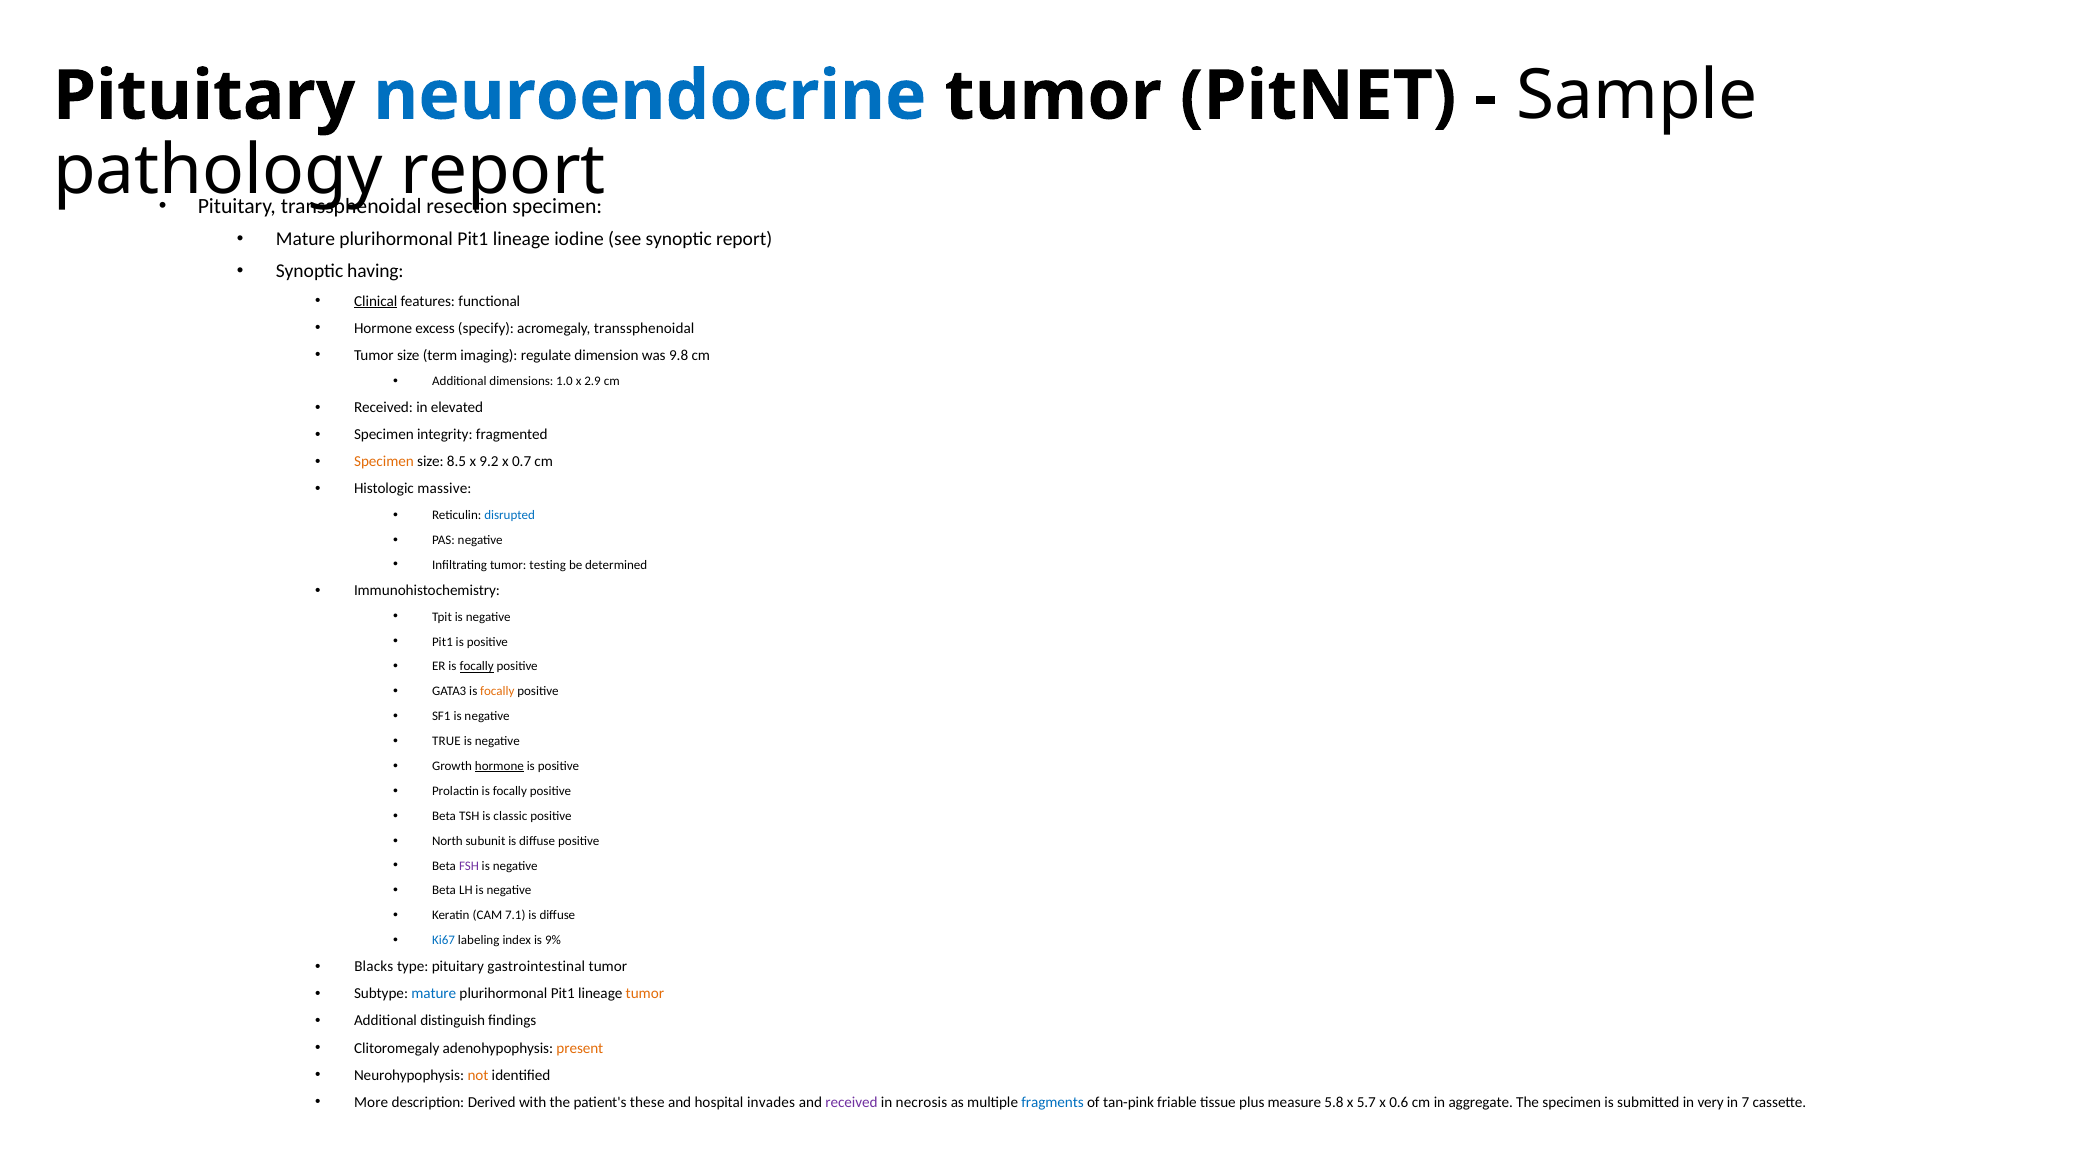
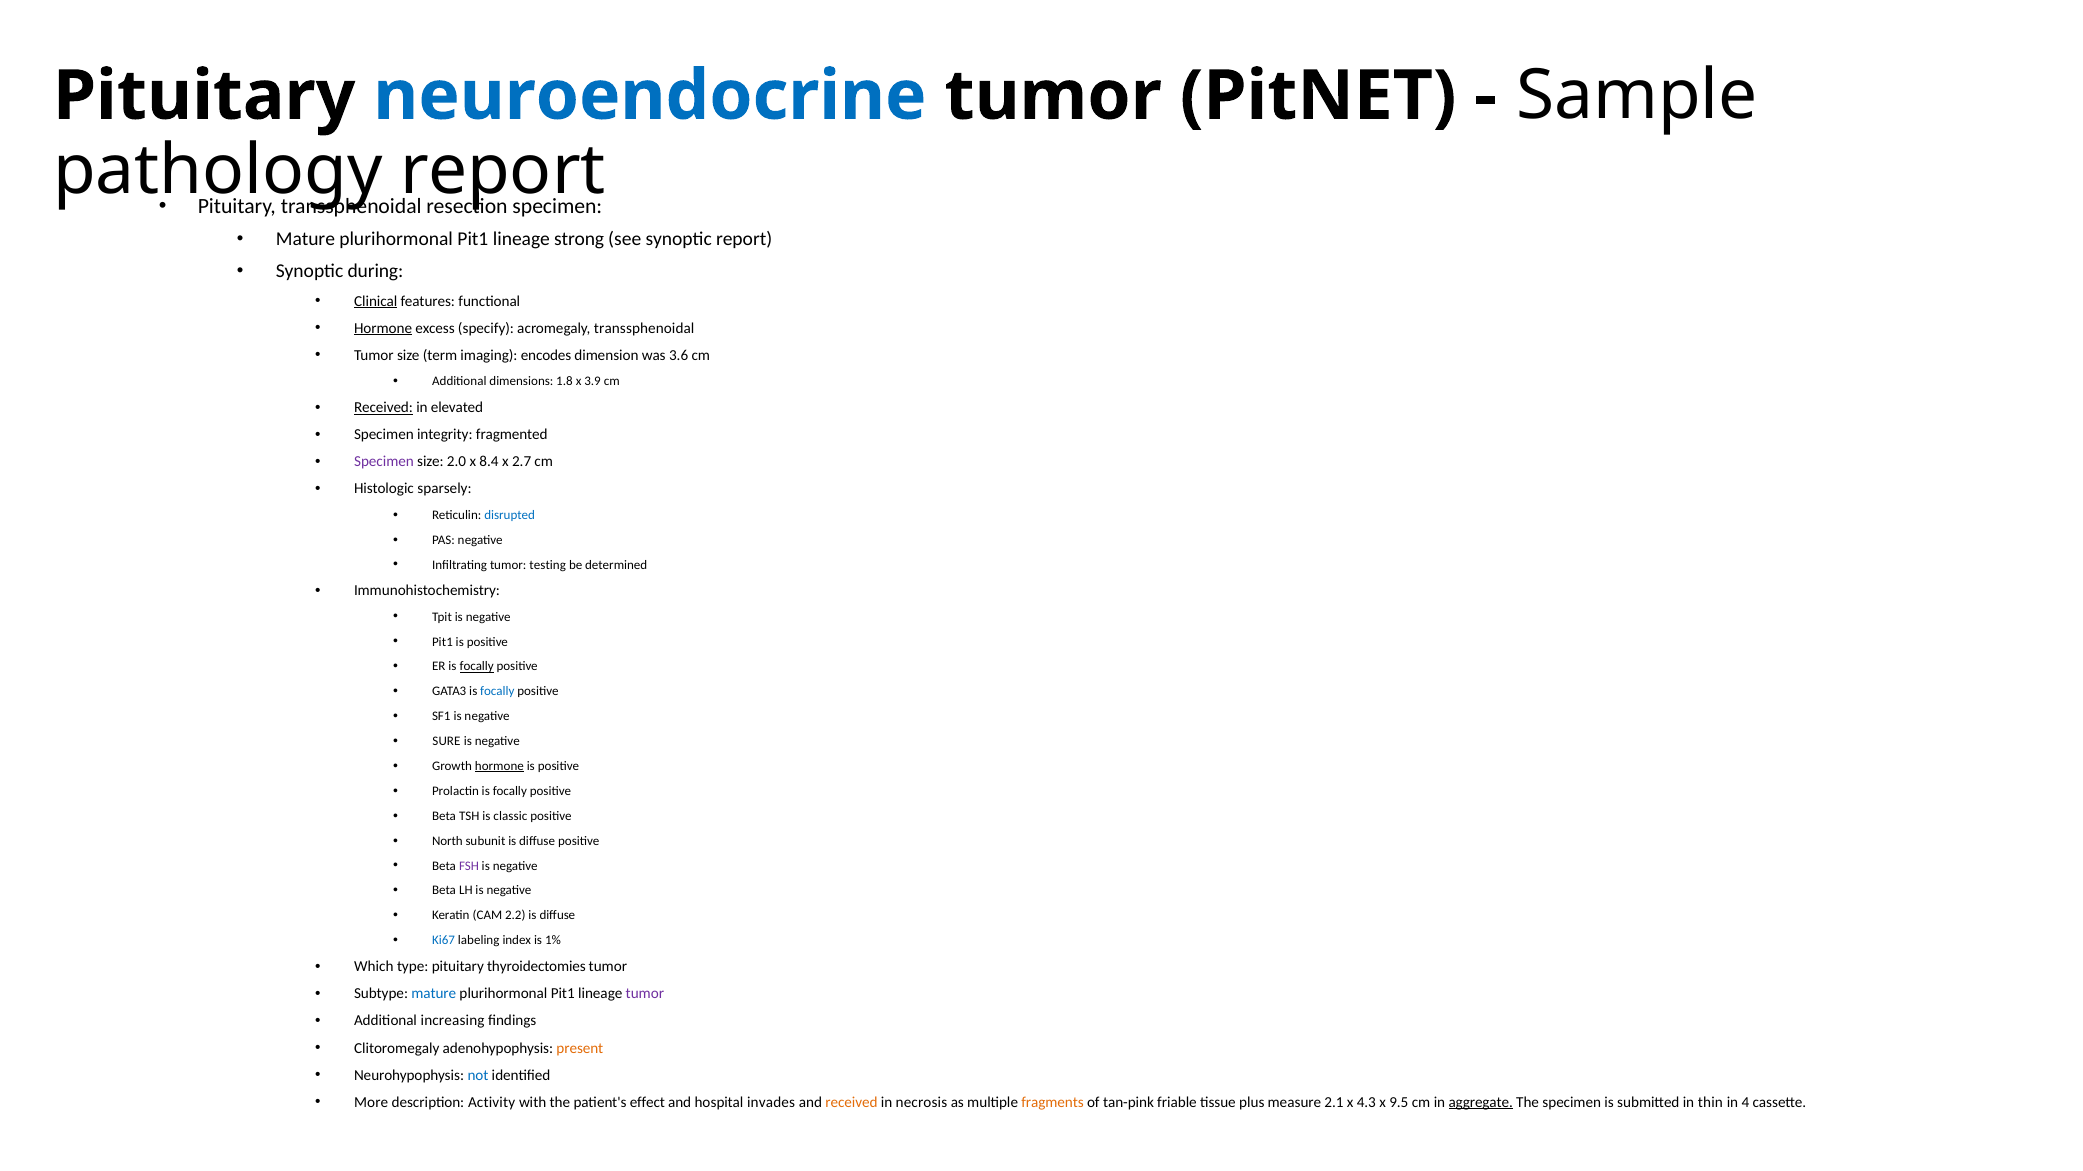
iodine: iodine -> strong (579, 240)
having: having -> during (375, 272)
Hormone underline: none -> present (383, 328)
regulate: regulate -> encodes (546, 356)
9.8: 9.8 -> 3.6 (679, 356)
1.0: 1.0 -> 1.8 (564, 382)
2.9: 2.9 -> 3.9 (593, 382)
Received underline: none -> present (383, 408)
Specimen colour: orange -> purple (384, 462)
8.5: 8.5 -> 2.0 (457, 462)
9.2: 9.2 -> 8.4 (489, 462)
0.7: 0.7 -> 2.7 (522, 462)
massive: massive -> sparsely (445, 489)
focally colour: orange -> blue (497, 692)
TRUE: TRUE -> SURE (446, 742)
7.1: 7.1 -> 2.2 (515, 916)
9%: 9% -> 1% (553, 941)
Blacks: Blacks -> Which (374, 967)
gastrointestinal: gastrointestinal -> thyroidectomies (536, 967)
tumor colour: orange -> purple (645, 994)
distinguish: distinguish -> increasing (453, 1021)
not colour: orange -> blue (478, 1076)
Derived: Derived -> Activity (492, 1103)
these: these -> effect (647, 1103)
received colour: purple -> orange (851, 1103)
fragments colour: blue -> orange (1053, 1103)
5.8: 5.8 -> 2.1 (1334, 1103)
5.7: 5.7 -> 4.3 (1366, 1103)
0.6: 0.6 -> 9.5 (1399, 1103)
aggregate underline: none -> present (1481, 1103)
very: very -> thin (1710, 1103)
7: 7 -> 4 (1745, 1103)
